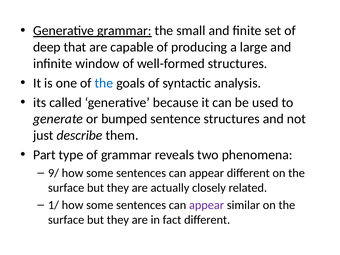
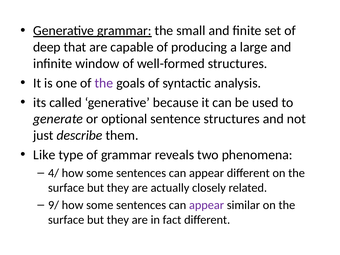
the colour: blue -> purple (104, 83)
bumped: bumped -> optional (124, 119)
Part: Part -> Like (44, 155)
9/: 9/ -> 4/ (53, 173)
1/: 1/ -> 9/ (53, 205)
